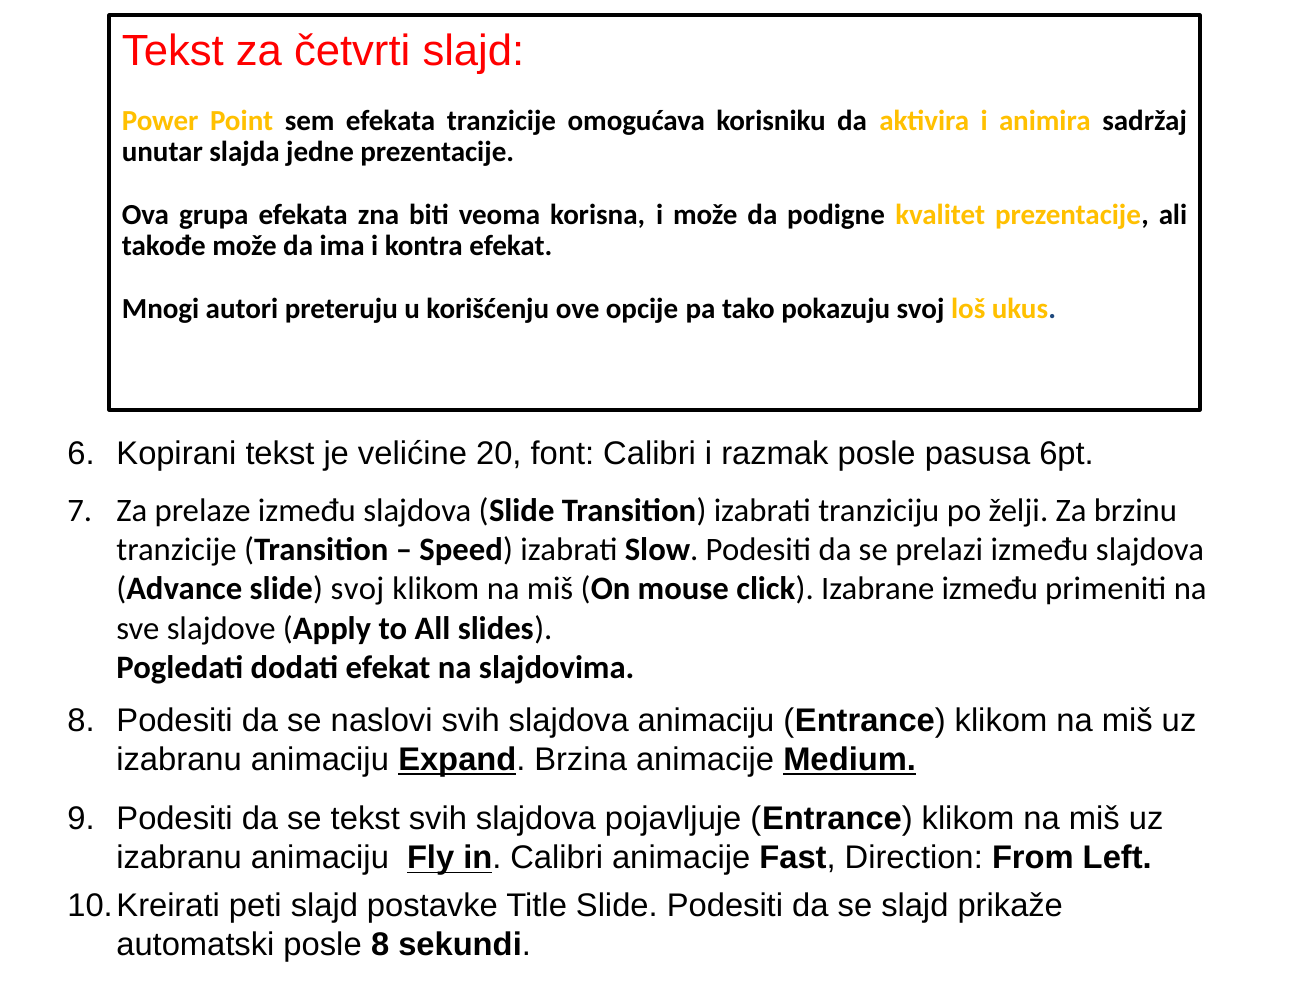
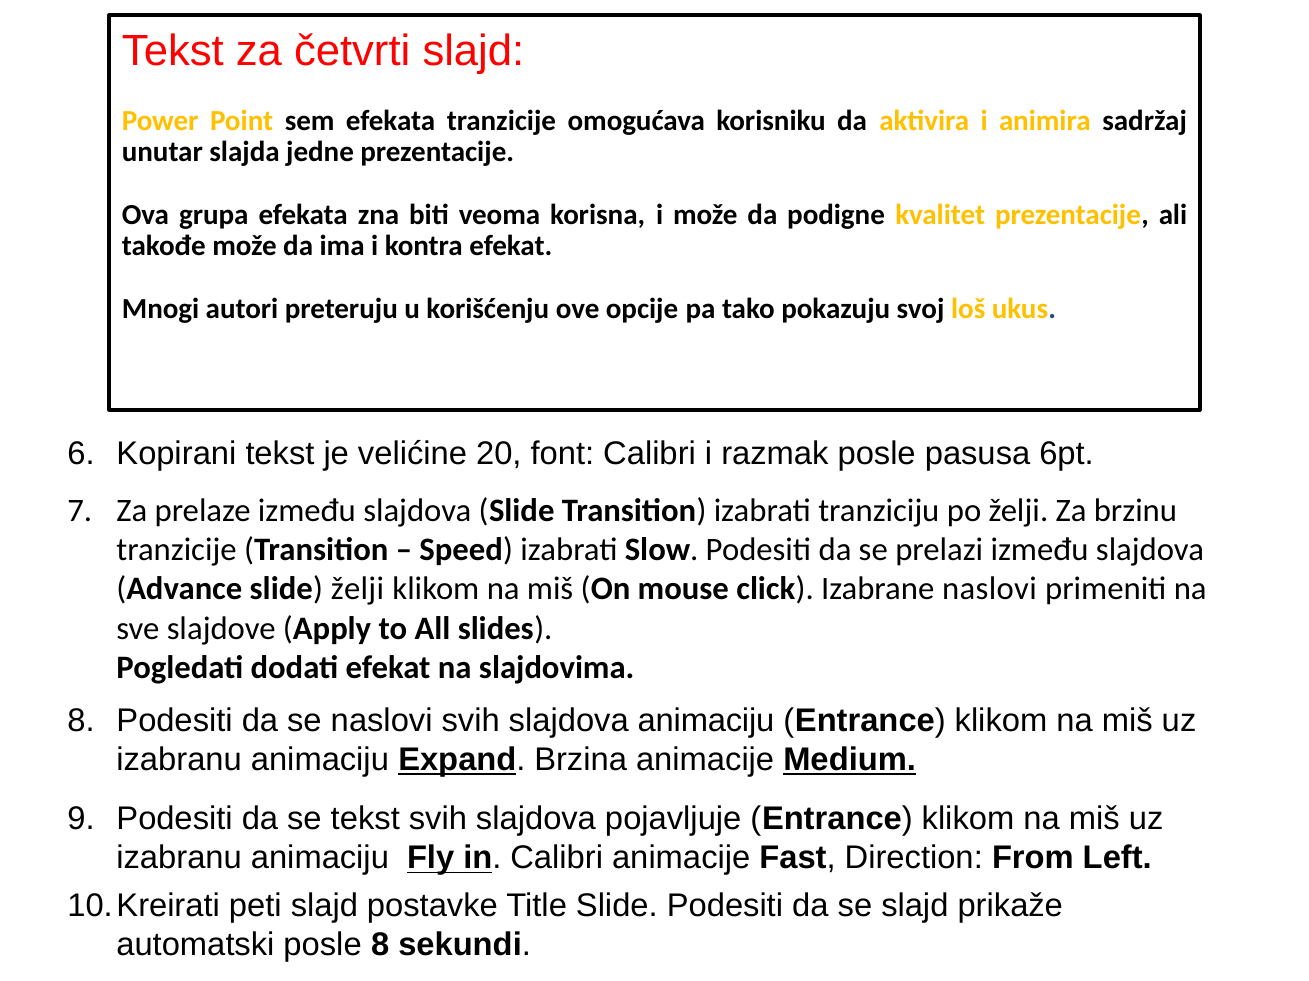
slide svoj: svoj -> želji (357, 590)
Izabrane između: između -> naslovi (989, 590)
